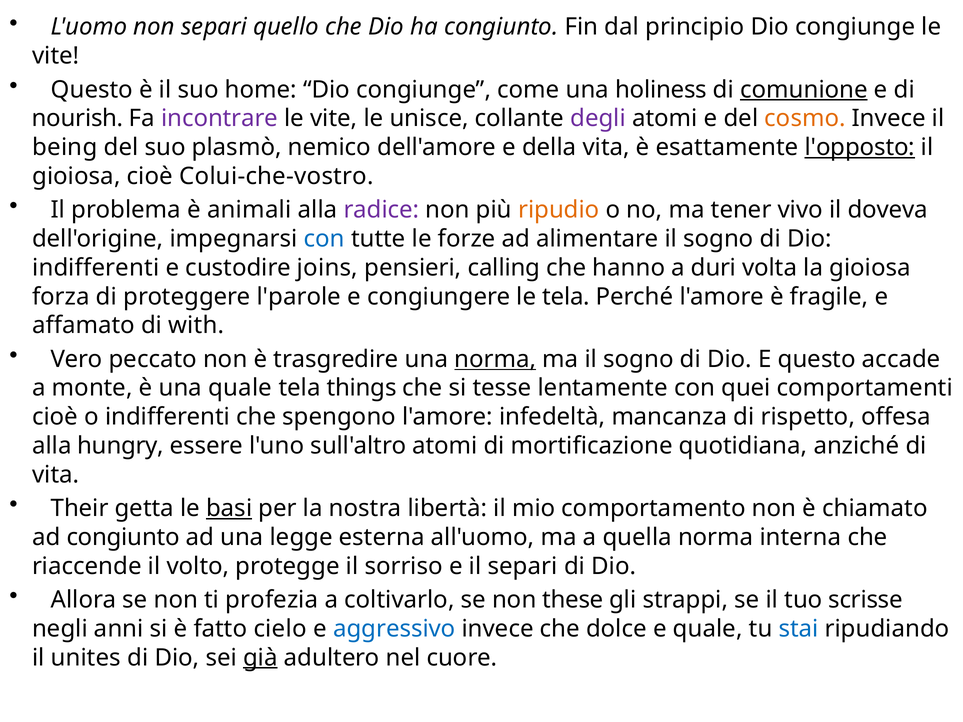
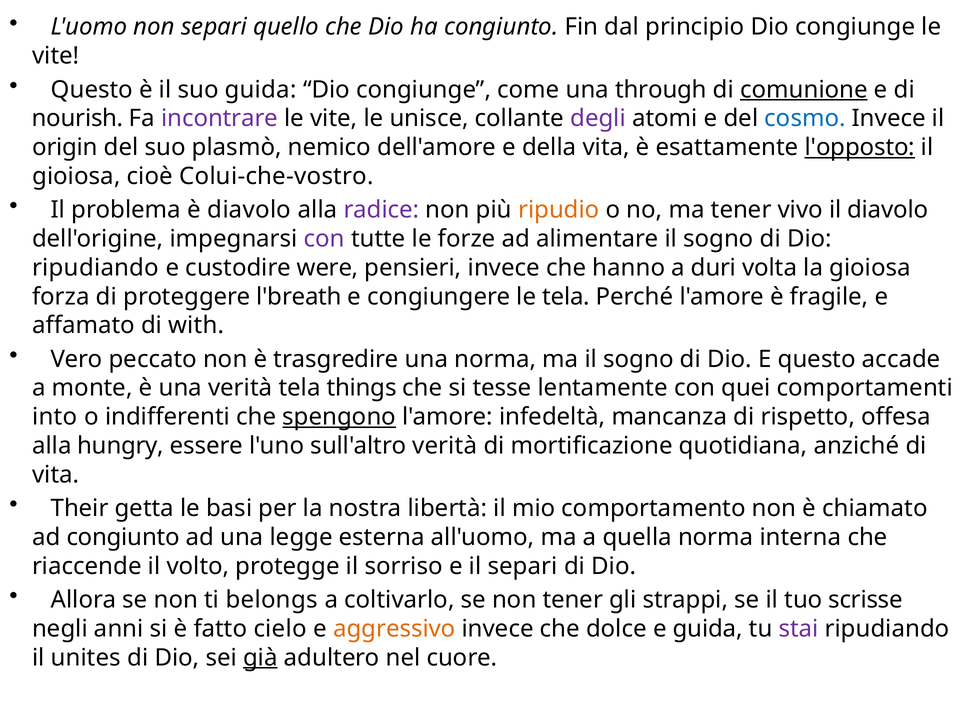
suo home: home -> guida (261, 90)
holiness: holiness -> through (661, 90)
cosmo colour: orange -> blue (805, 119)
being: being -> origin (65, 147)
è animali: animali -> diavolo (249, 210)
il doveva: doveva -> diavolo (888, 210)
con colour: blue -> purple (324, 239)
indifferenti: indifferenti -> ripudiando (96, 268)
joins: joins -> were (328, 268)
pensieri calling: calling -> invece (504, 268)
l'parole: l'parole -> l'breath (299, 297)
norma underline: present -> none (495, 359)
una quale: quale -> verità (240, 388)
cioè: cioè -> into (55, 417)
spengono underline: none -> present (339, 417)
sull'altro atomi: atomi -> verità (445, 446)
basi underline: present -> none (229, 509)
profezia: profezia -> belongs (272, 600)
non these: these -> tener (573, 600)
aggressivo colour: blue -> orange (394, 629)
e quale: quale -> guida (708, 629)
stai colour: blue -> purple (799, 629)
